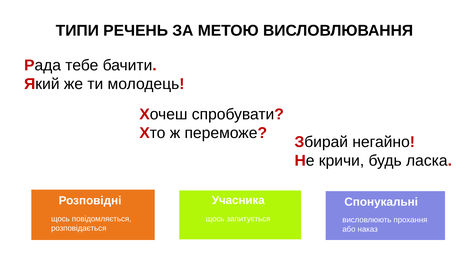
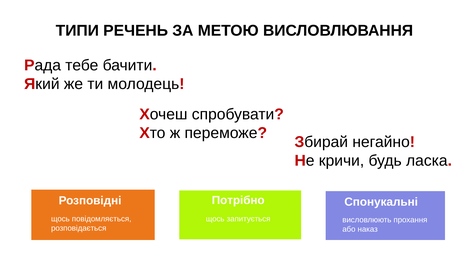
Учасника: Учасника -> Потрібно (238, 200)
